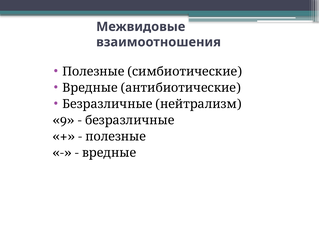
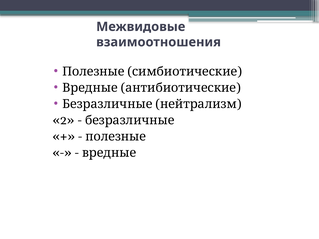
9: 9 -> 2 (63, 120)
